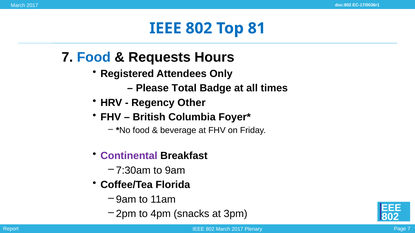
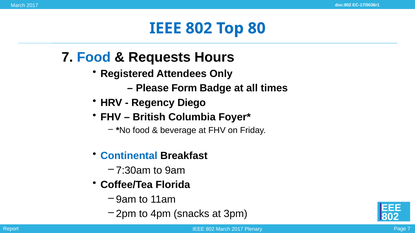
81: 81 -> 80 (257, 28)
Total: Total -> Form (184, 88)
Other: Other -> Diego (192, 103)
Continental colour: purple -> blue (129, 156)
